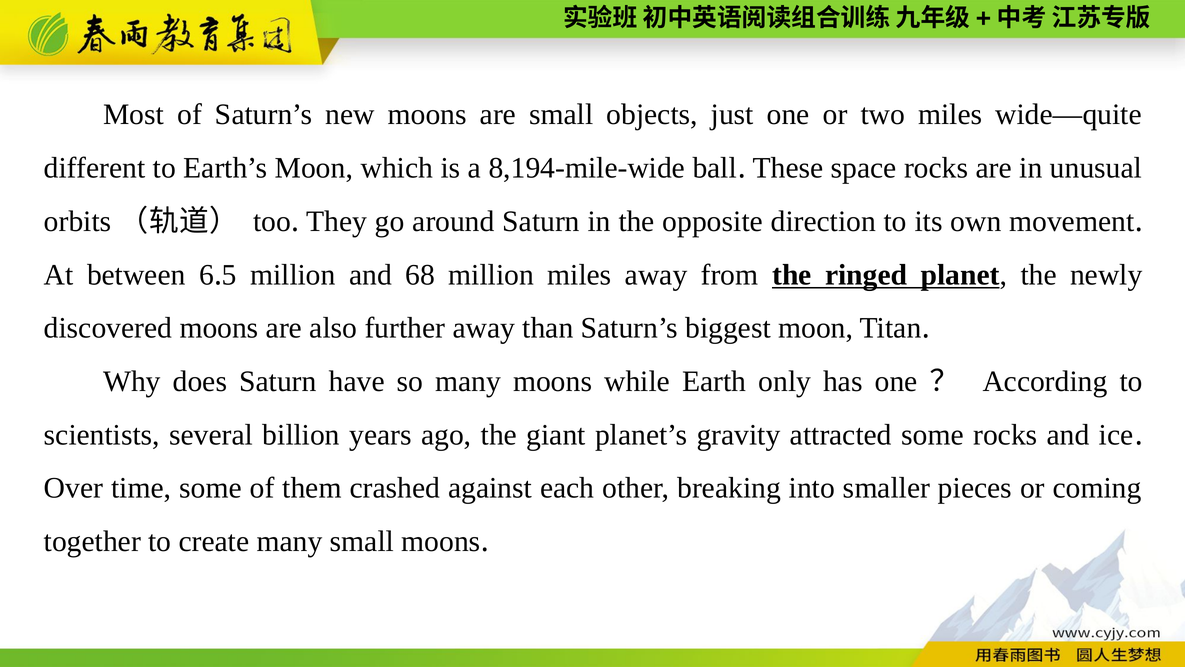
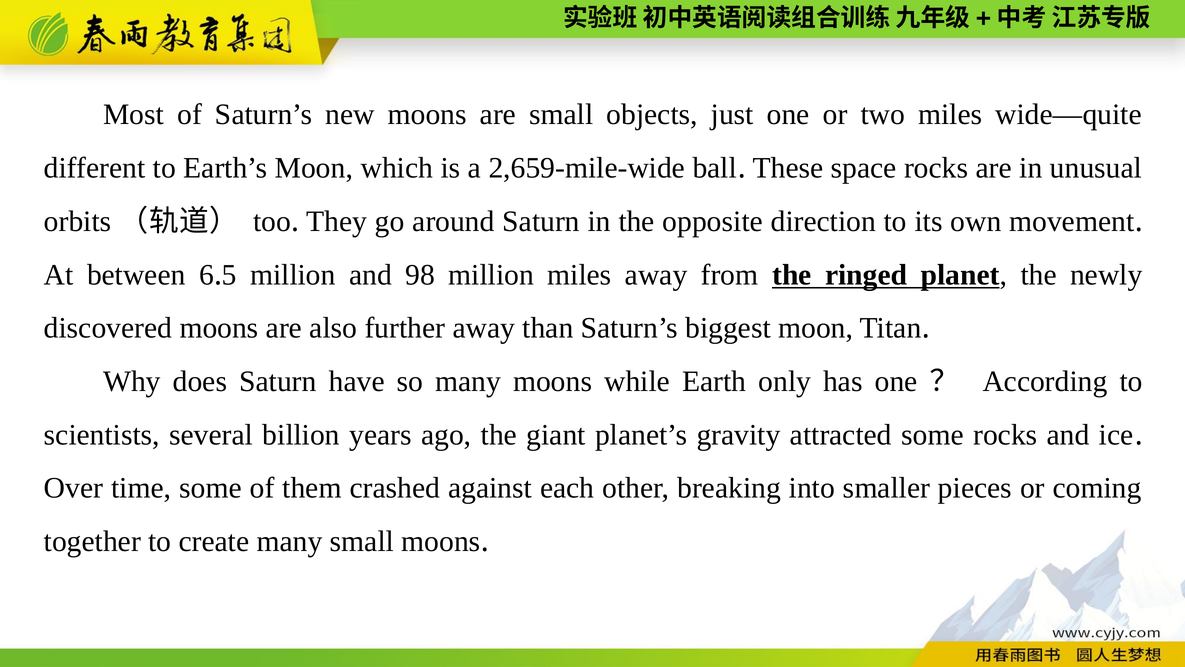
8,194-mile-wide: 8,194-mile-wide -> 2,659-mile-wide (587, 168)
68: 68 -> 98 (420, 275)
